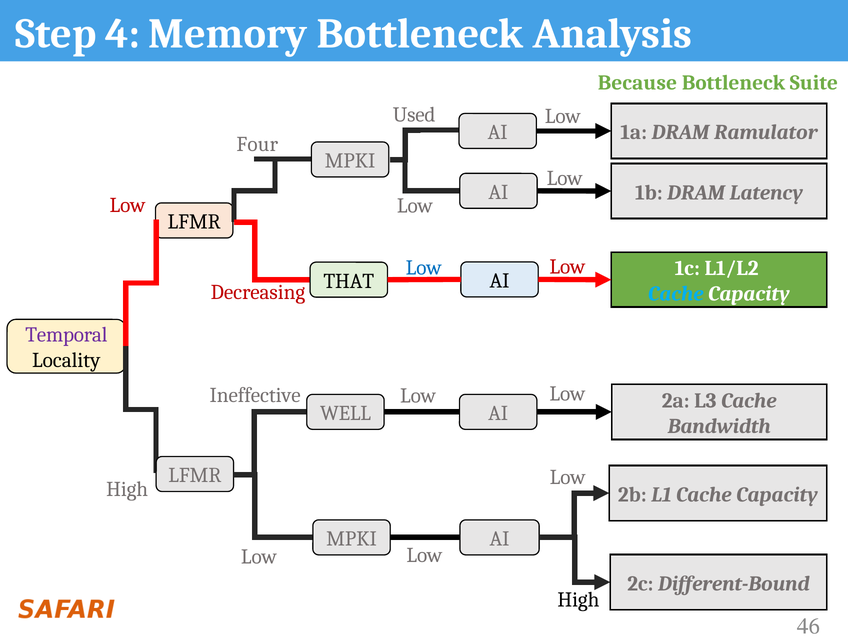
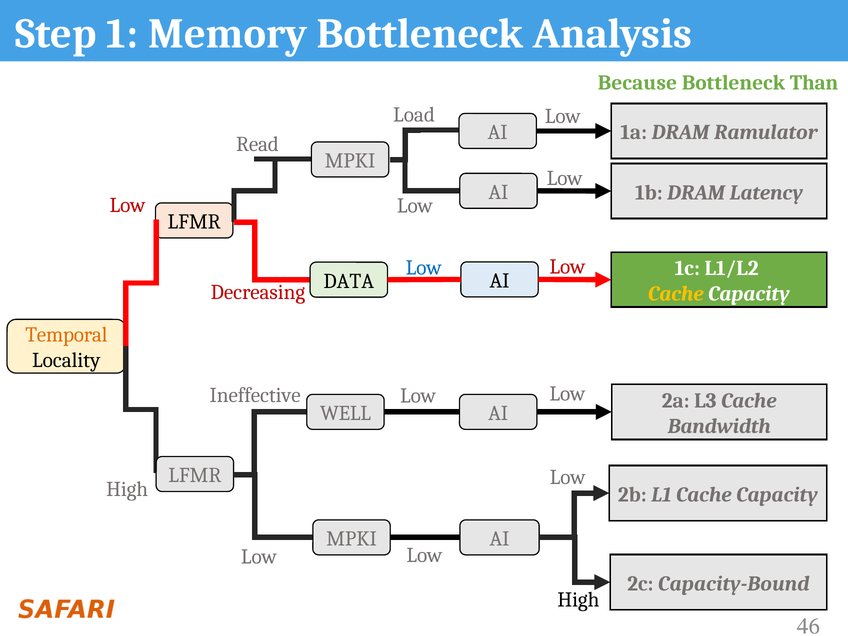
4: 4 -> 1 (122, 34)
Suite: Suite -> Than (814, 83)
Used: Used -> Load (414, 115)
Four: Four -> Read (257, 144)
THAT: THAT -> DATA (349, 281)
Cache colour: light blue -> yellow (676, 294)
Temporal colour: purple -> orange (66, 335)
Different-Bound: Different-Bound -> Capacity-Bound (734, 584)
